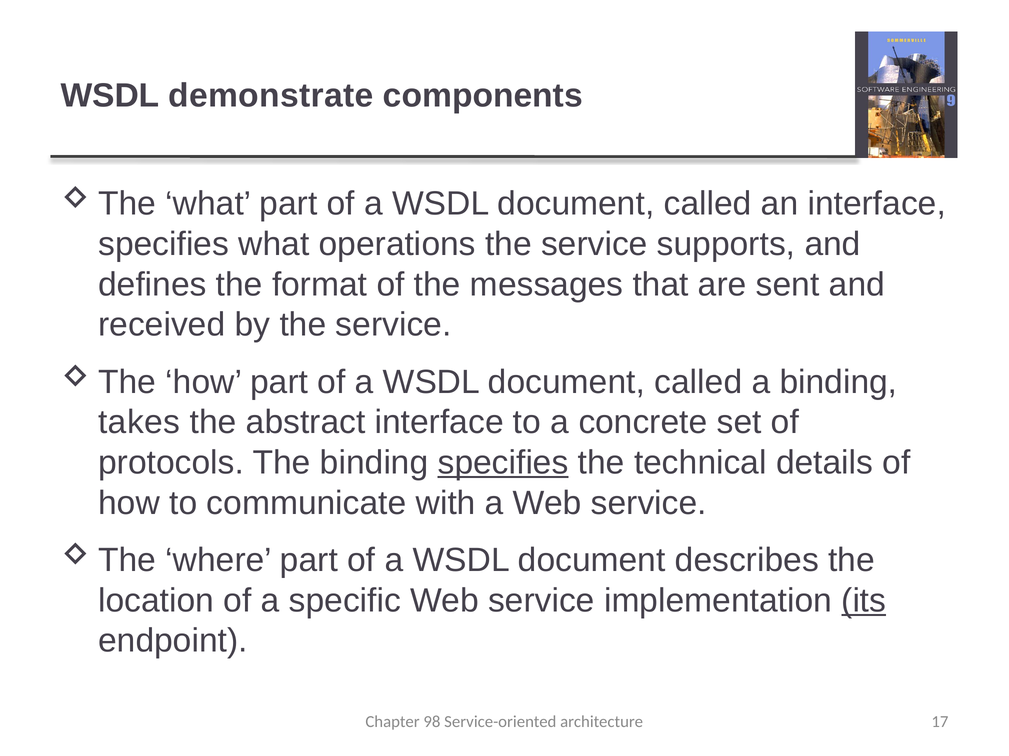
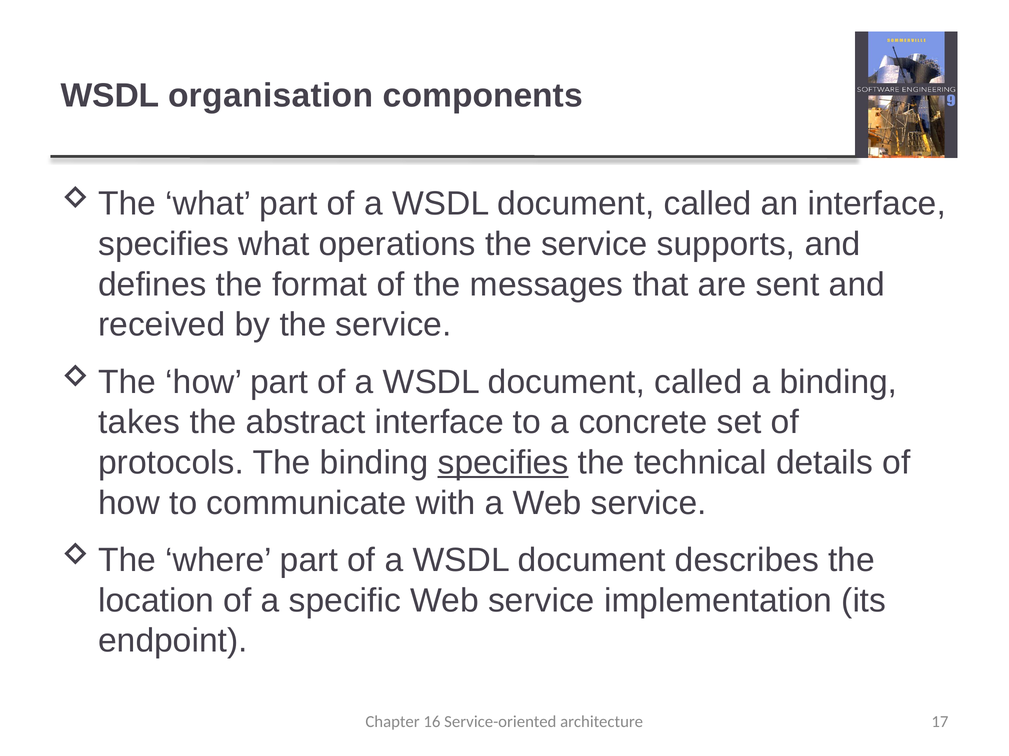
demonstrate: demonstrate -> organisation (271, 96)
its underline: present -> none (864, 601)
98: 98 -> 16 (432, 723)
